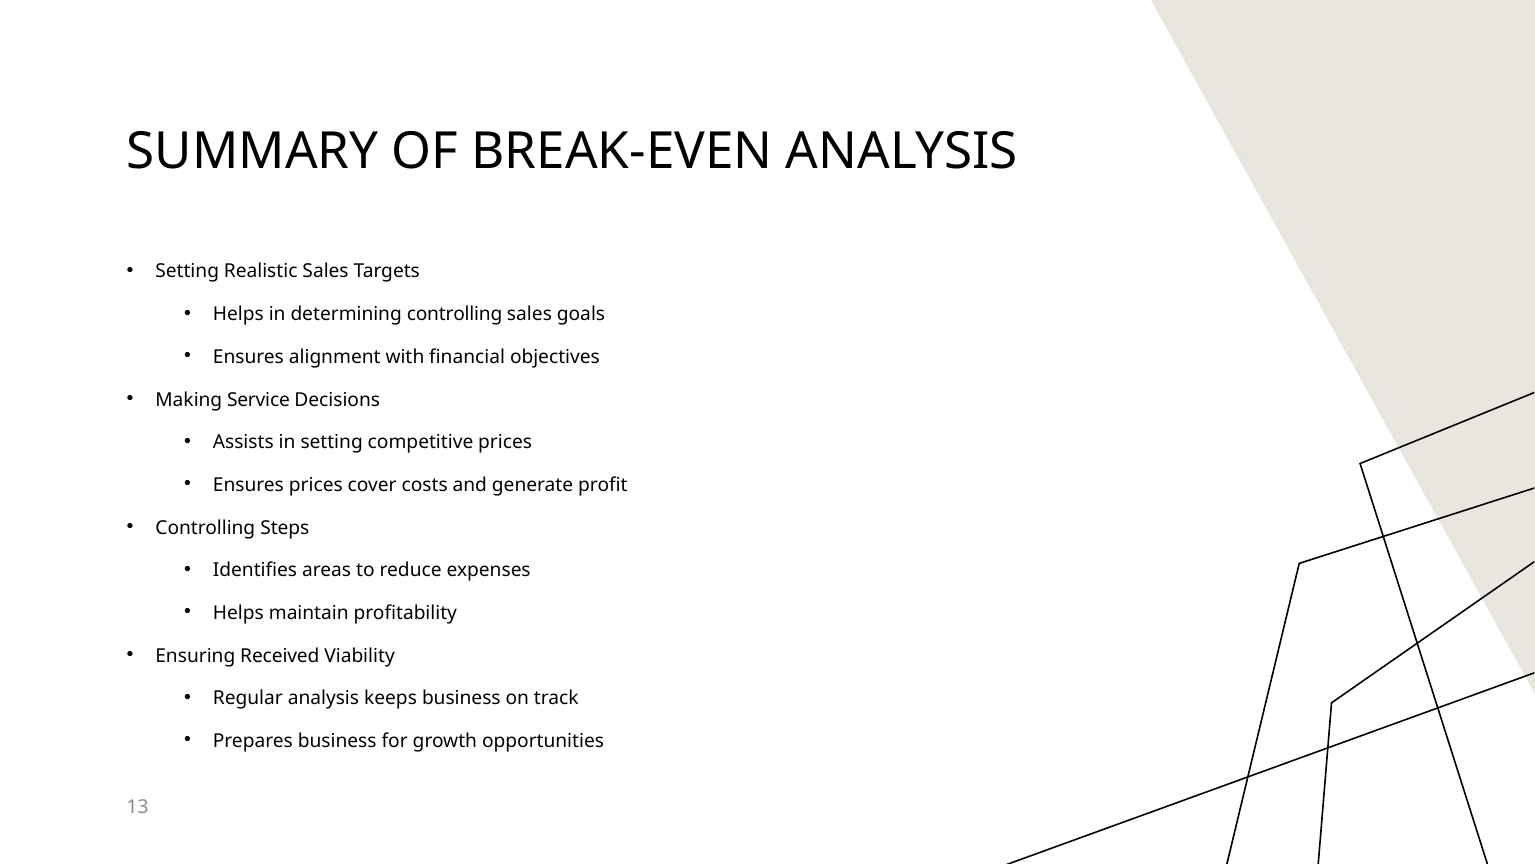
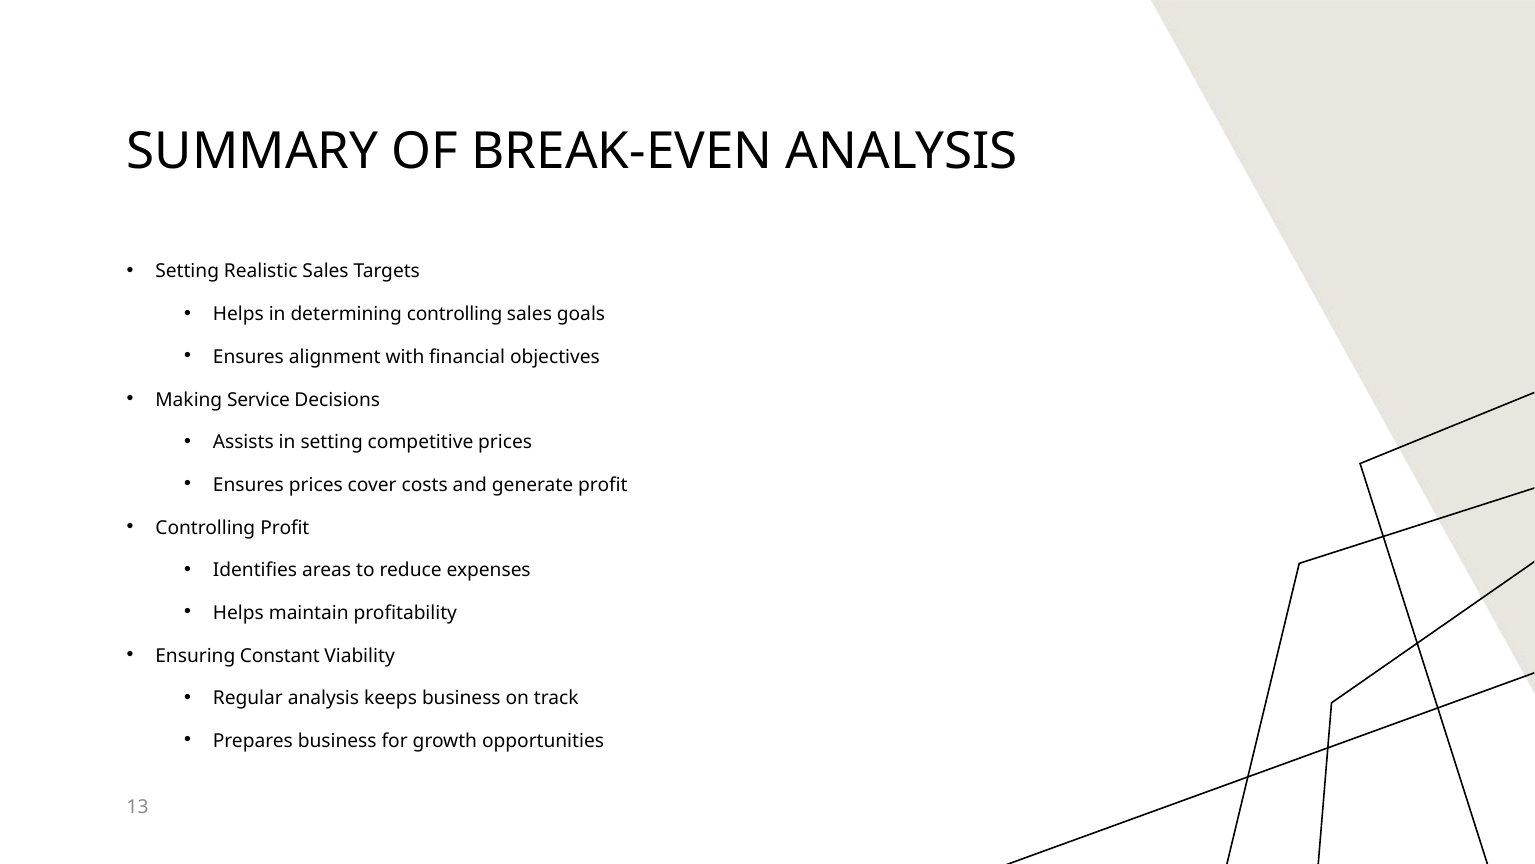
Controlling Steps: Steps -> Profit (285, 527)
Received: Received -> Constant (280, 655)
